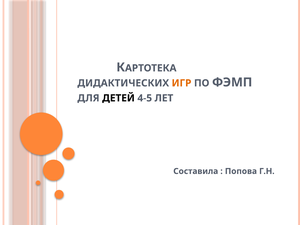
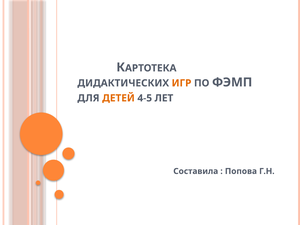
ДЕТЕЙ colour: black -> orange (118, 98)
